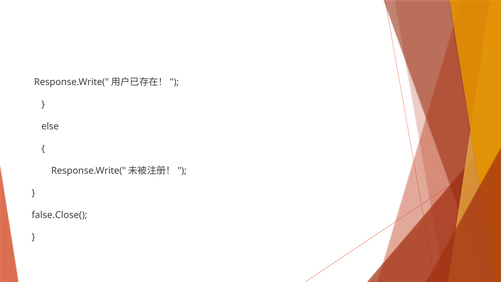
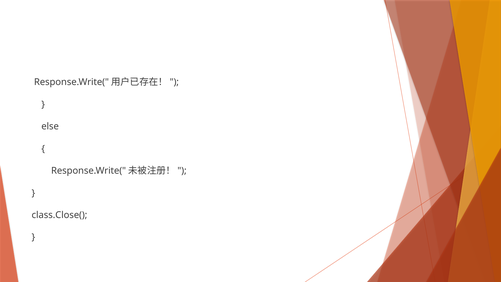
false.Close(: false.Close( -> class.Close( (59, 215)
